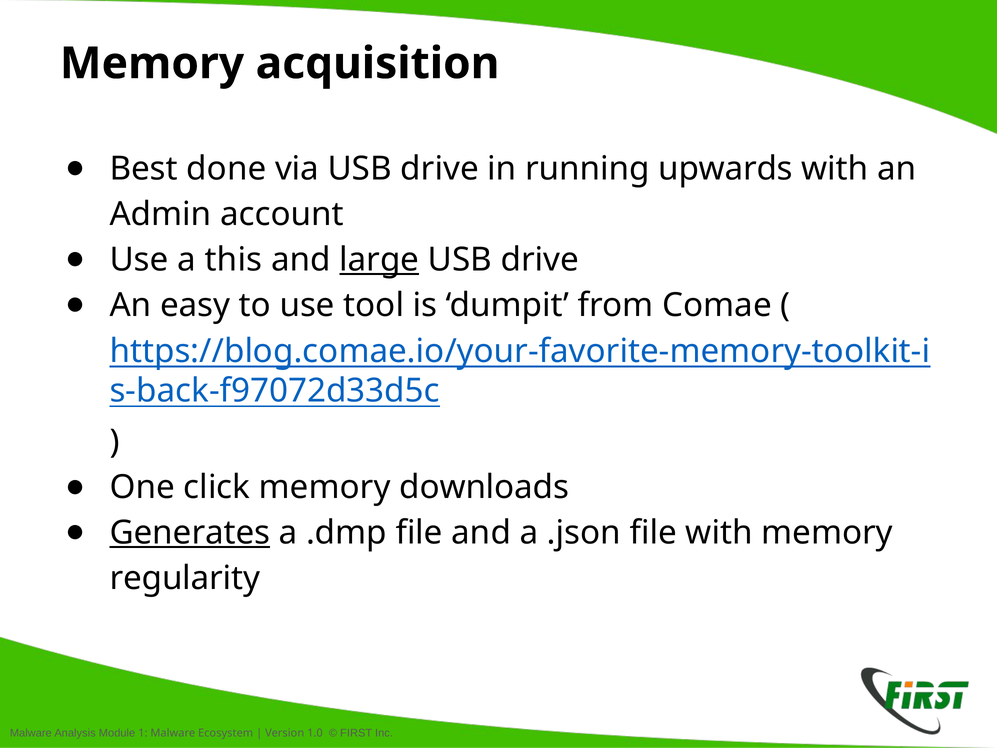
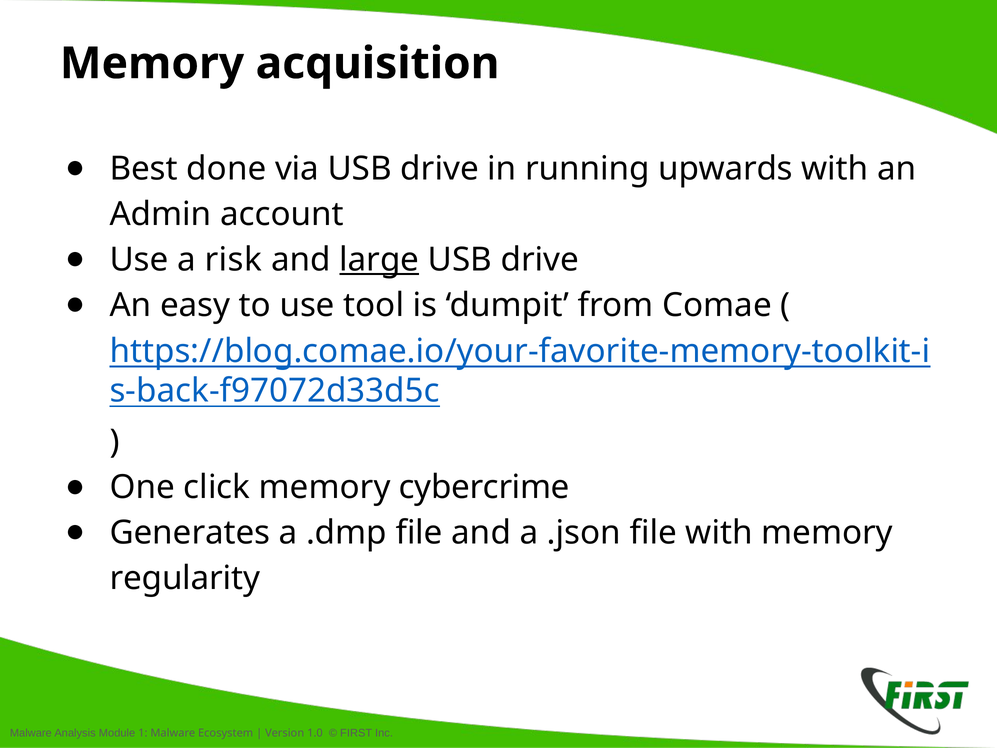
this: this -> risk (233, 260)
downloads: downloads -> cybercrime (484, 487)
Generates underline: present -> none (190, 533)
